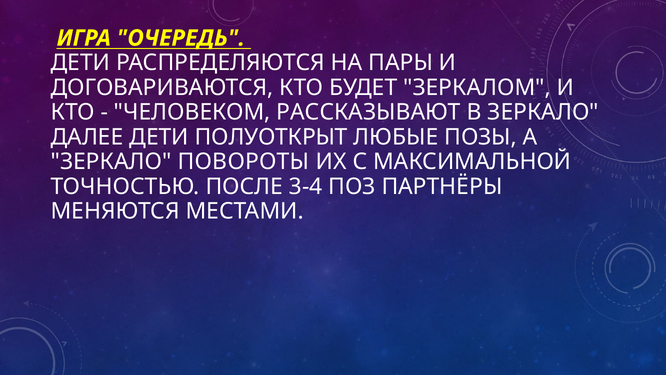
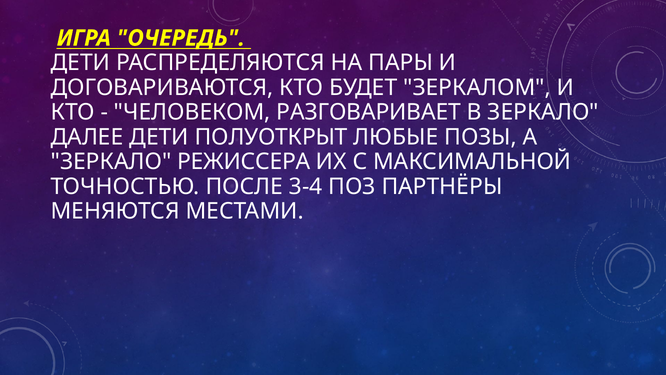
РАССКАЗЫВАЮТ: РАССКАЗЫВАЮТ -> РАЗГОВАРИВАЕТ (369, 112)
ПОВОРОТЫ: ПОВОРОТЫ -> РЕЖИССЕРА (244, 162)
